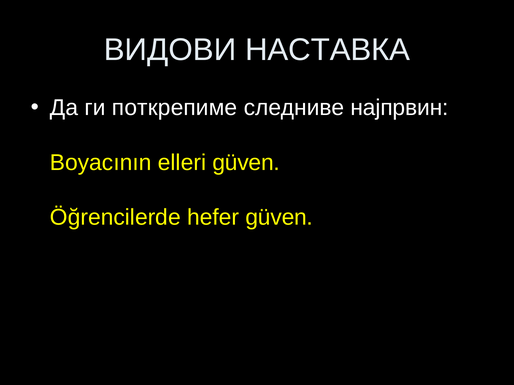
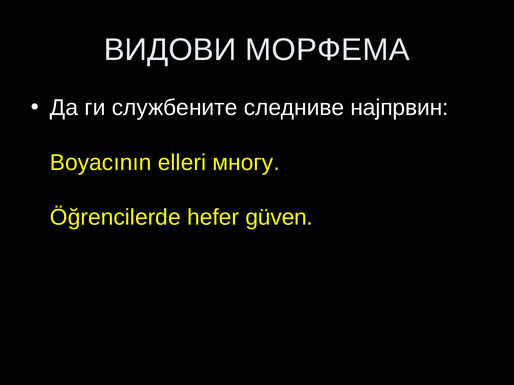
НАСТАВКА: НАСТАВКА -> МОРФЕМА (327, 50)
поткрепиме: поткрепиме -> службените (175, 108)
elleri güven: güven -> многу (246, 163)
